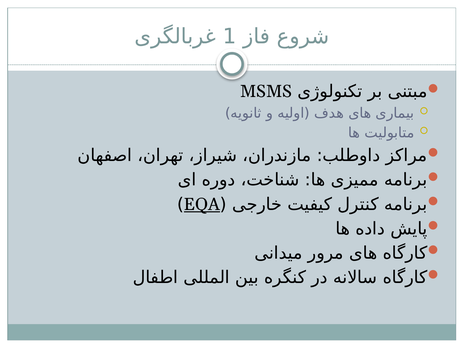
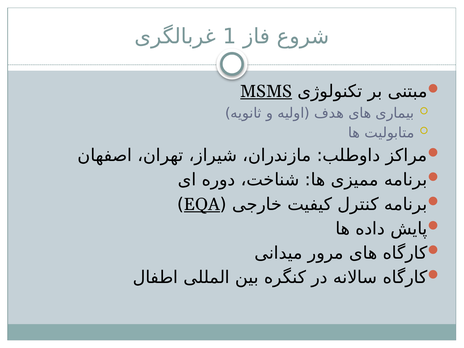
MSMS underline: none -> present (266, 91)
